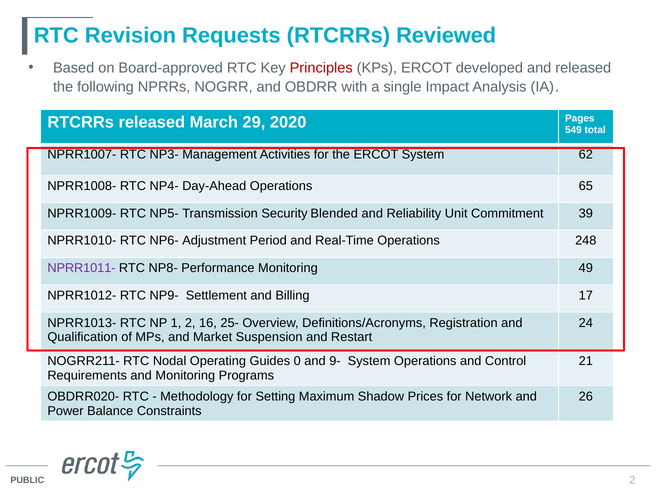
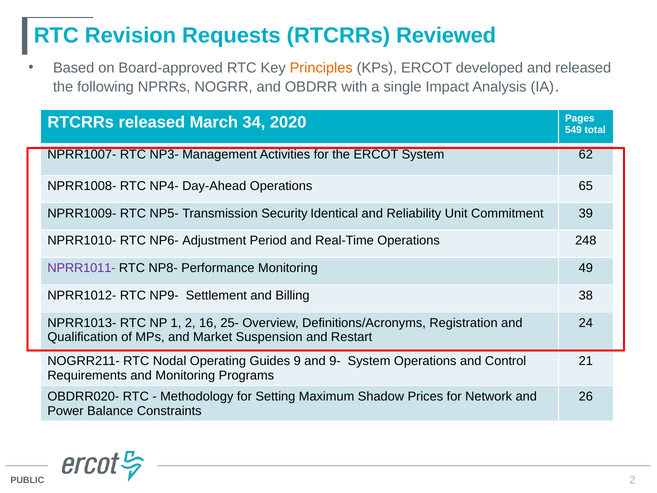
Principles colour: red -> orange (321, 68)
29: 29 -> 34 (254, 122)
Blended: Blended -> Identical (334, 213)
17: 17 -> 38 (586, 295)
0: 0 -> 9 (297, 361)
